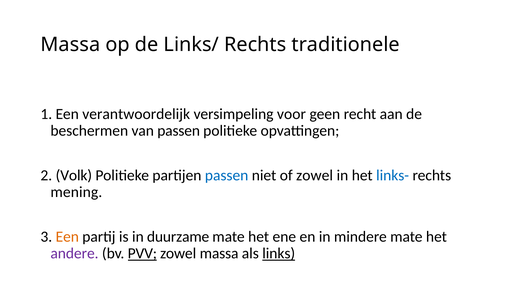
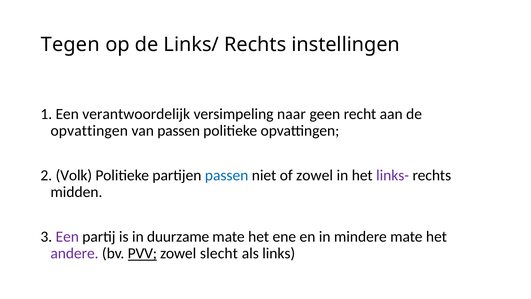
Massa: Massa -> Tegen (70, 45)
traditionele: traditionele -> instellingen (346, 45)
voor: voor -> naar (291, 114)
beschermen: beschermen -> opvattingen (89, 131)
links- colour: blue -> purple (393, 175)
mening: mening -> midden (76, 192)
Een colour: orange -> purple (67, 236)
zowel massa: massa -> slecht (219, 253)
links underline: present -> none (279, 253)
